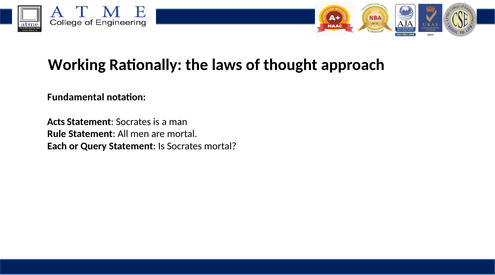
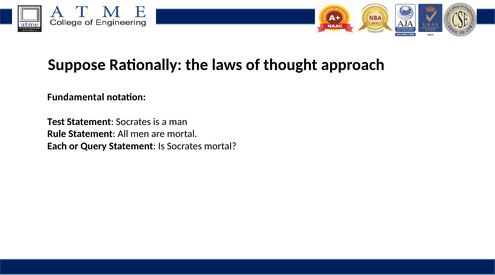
Working: Working -> Suppose (77, 65)
Acts: Acts -> Test (56, 122)
